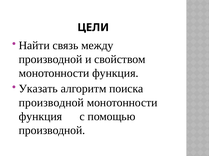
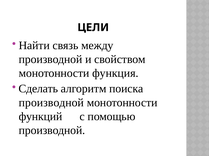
Указать: Указать -> Сделать (38, 89)
функция: функция -> функций (41, 117)
